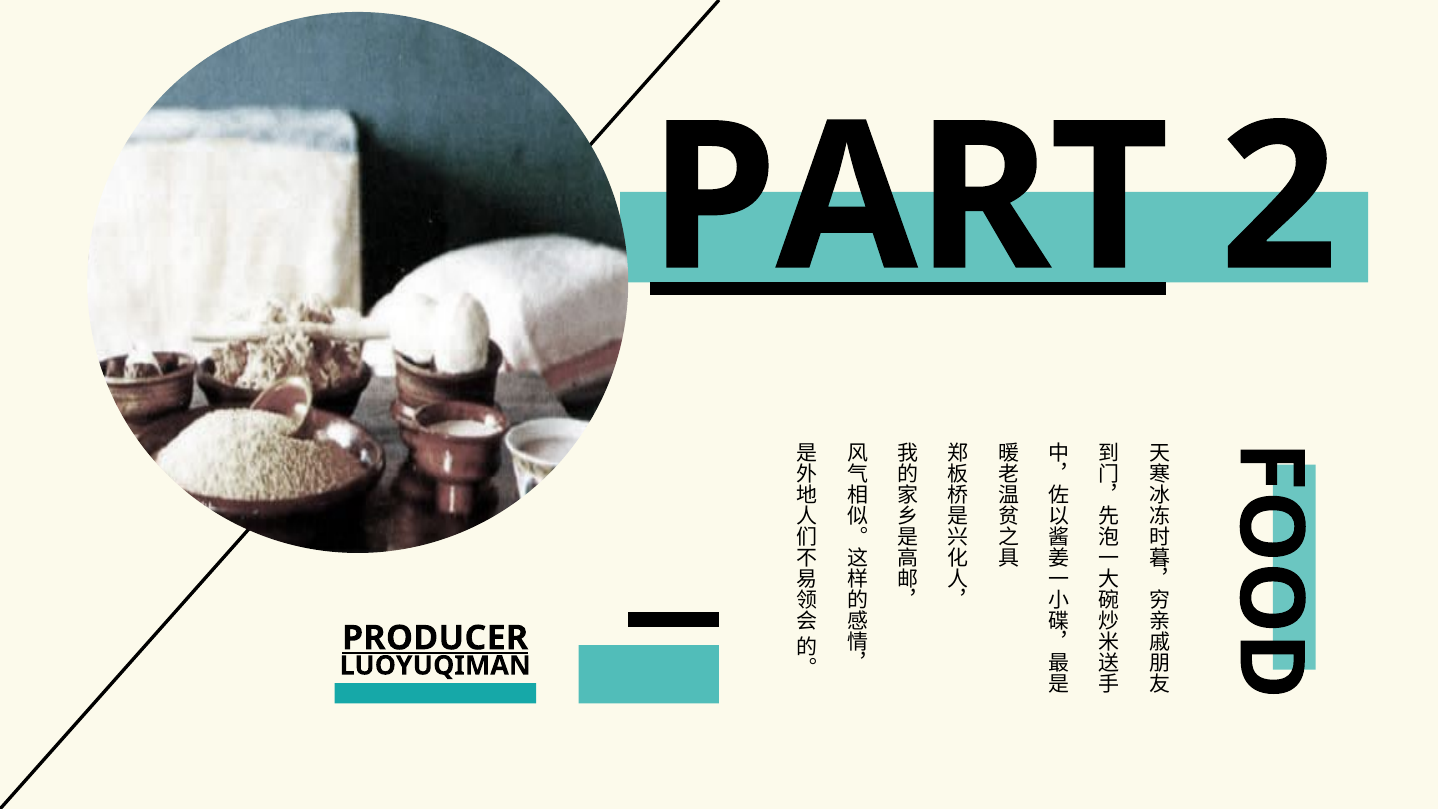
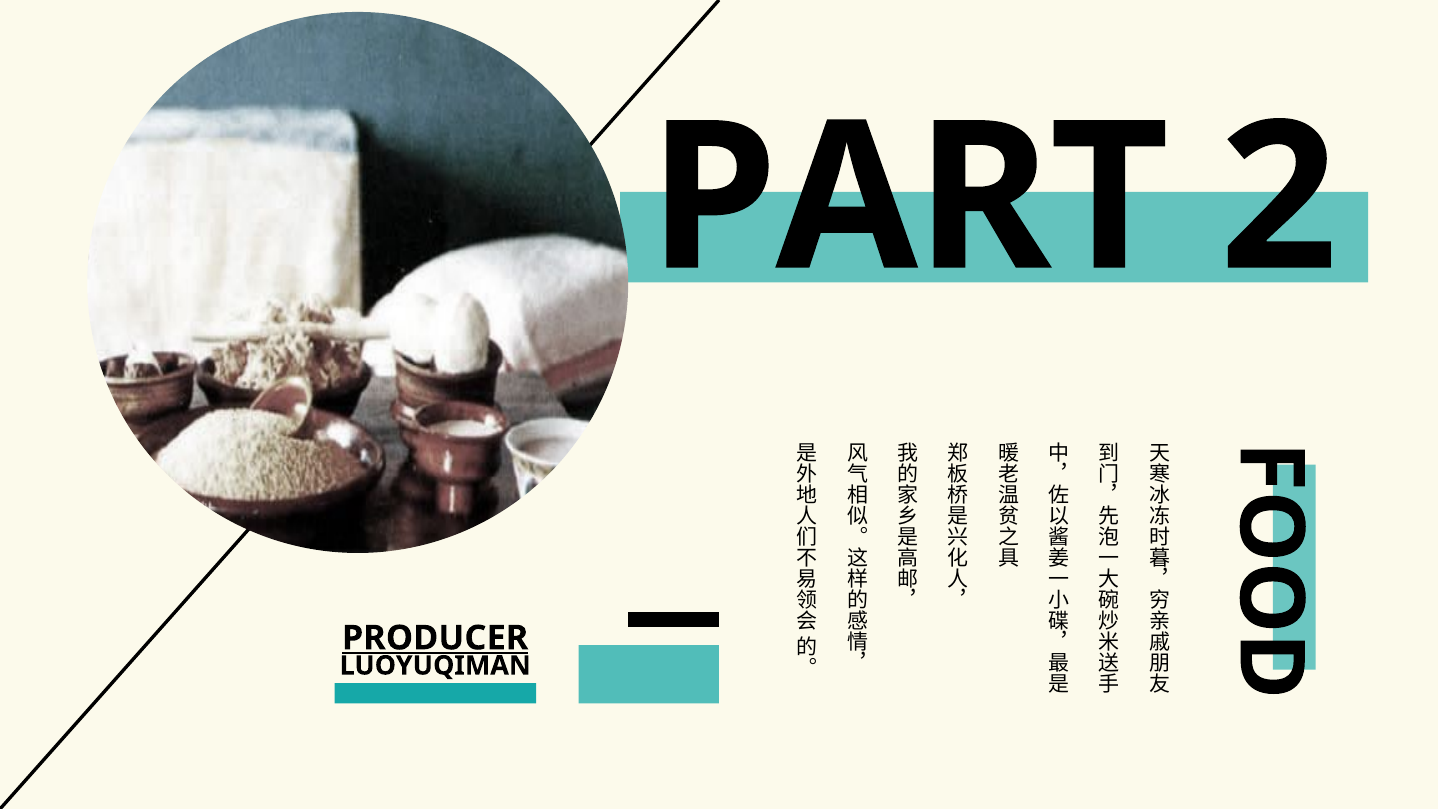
PART underline: present -> none (909, 199)
